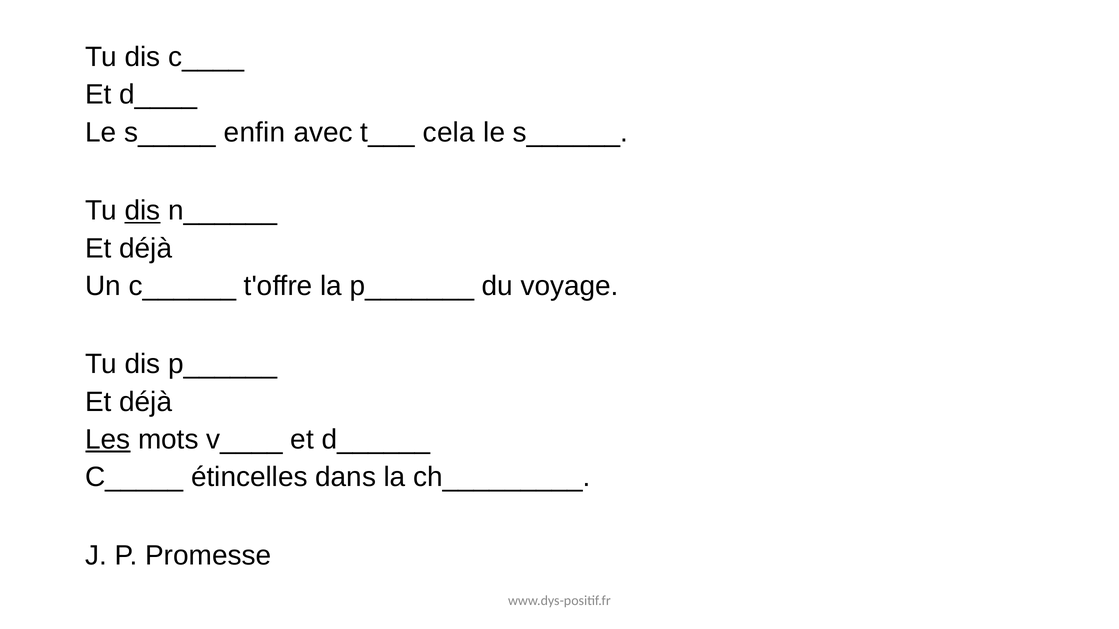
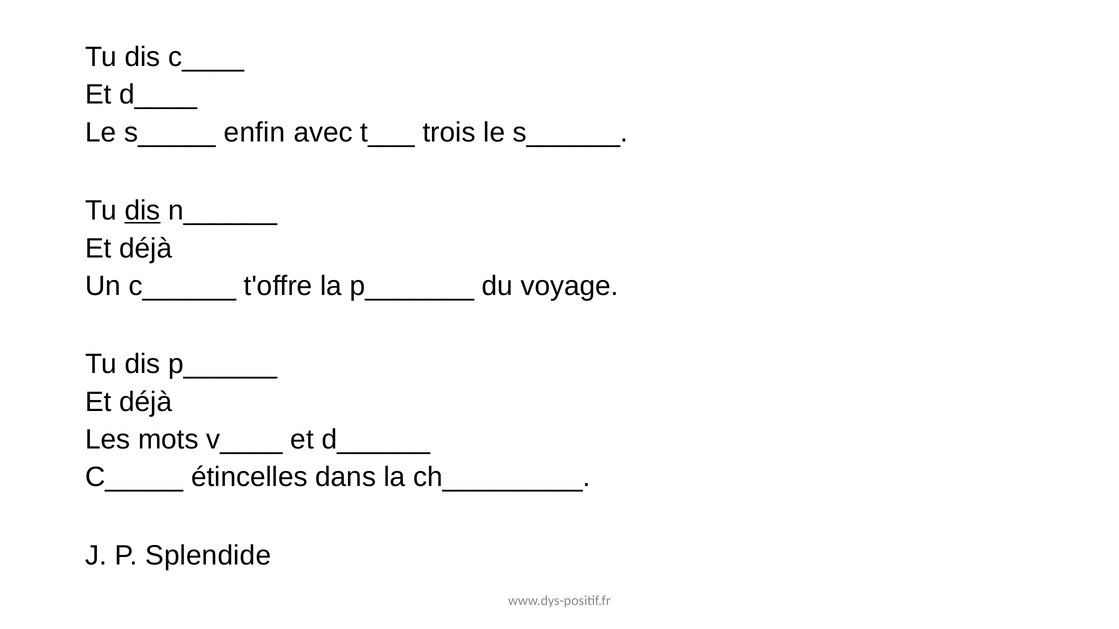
cela: cela -> trois (449, 132)
Les underline: present -> none (108, 440)
Promesse: Promesse -> Splendide (208, 556)
